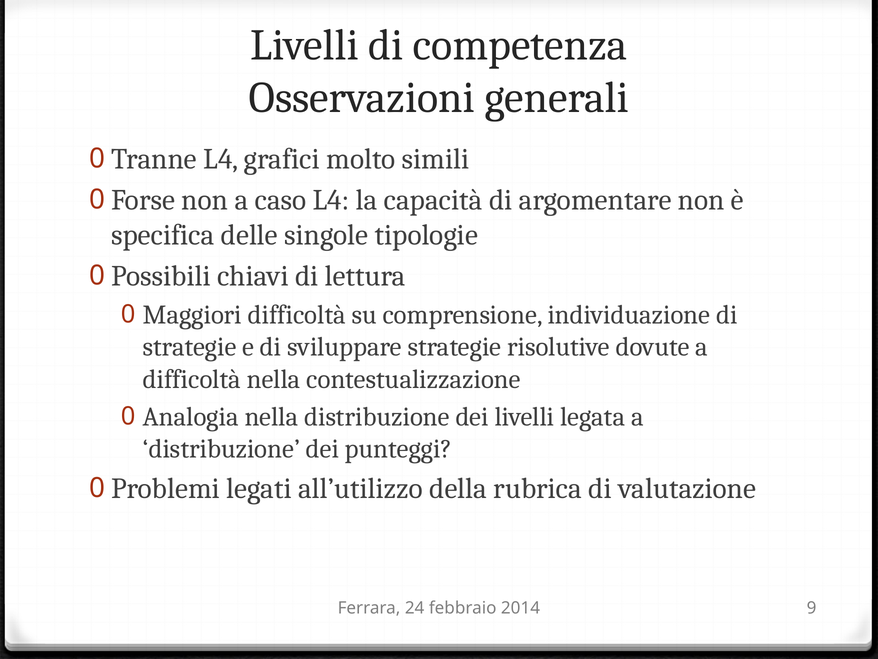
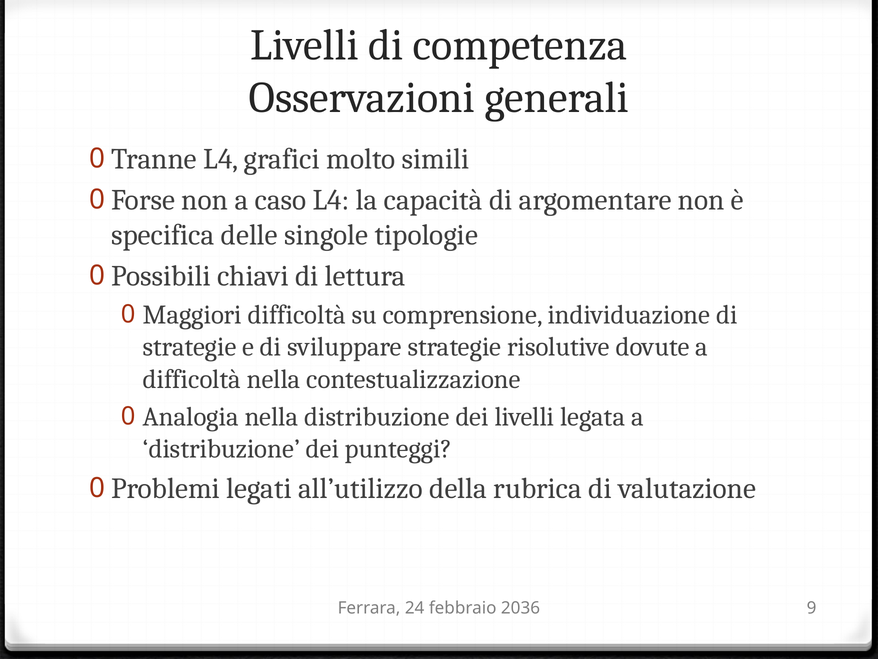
2014: 2014 -> 2036 (521, 608)
